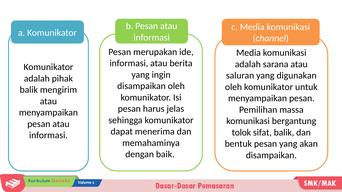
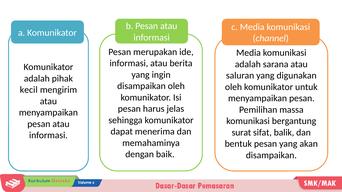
balik: balik -> kecil (29, 90)
tolok: tolok -> surat (241, 133)
